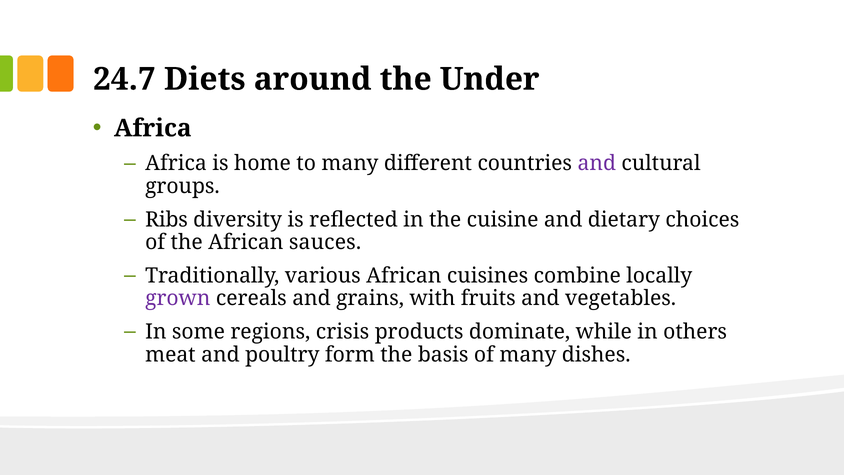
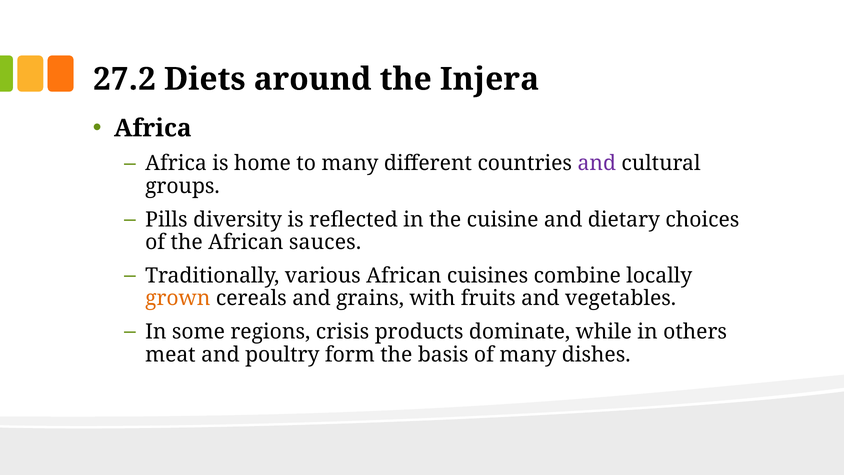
24.7: 24.7 -> 27.2 (124, 79)
Under: Under -> Injera (490, 79)
Ribs: Ribs -> Pills (166, 220)
grown colour: purple -> orange (178, 298)
